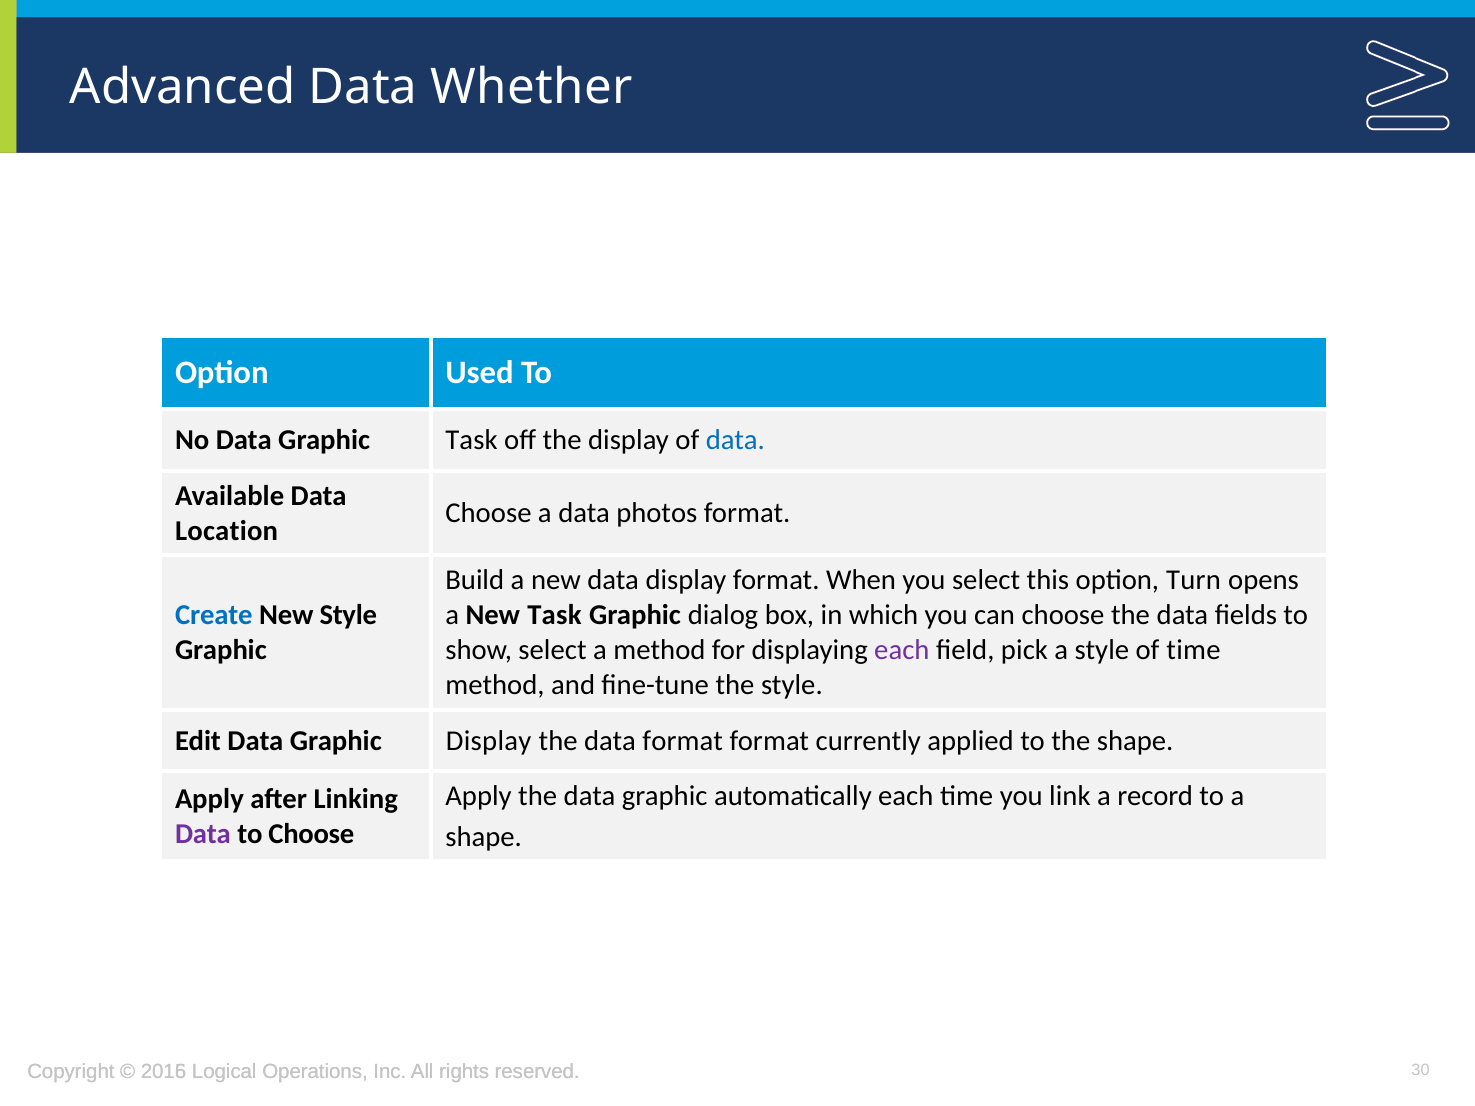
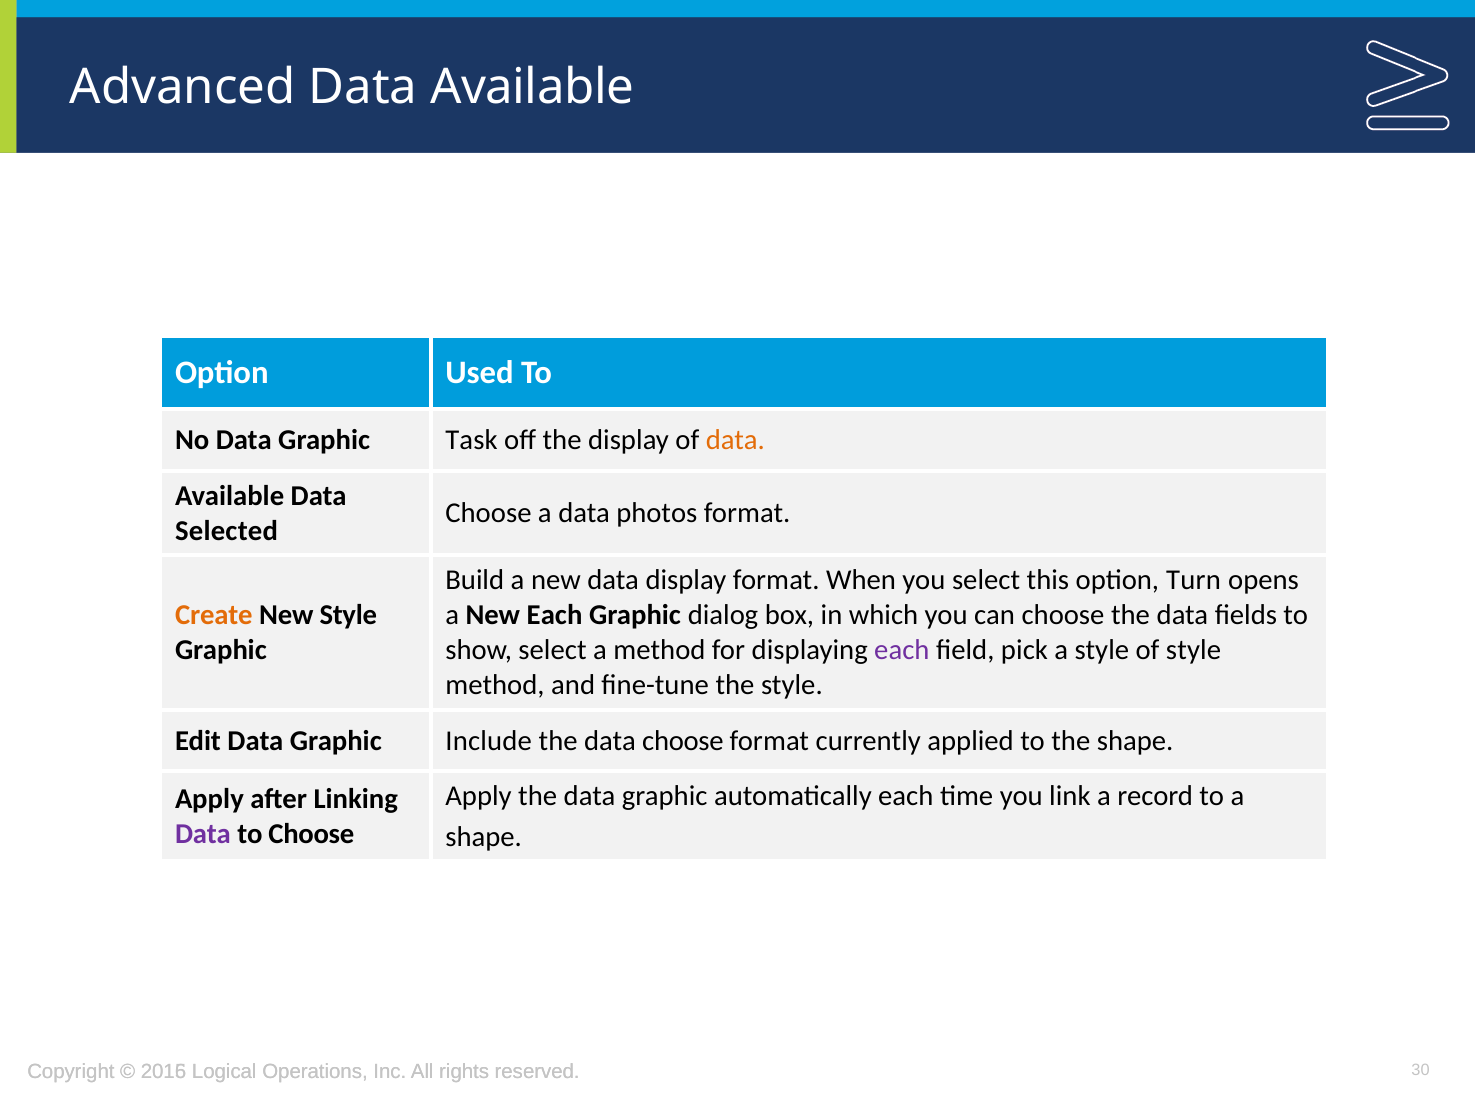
Advanced Data Whether: Whether -> Available (532, 88)
data colour: blue -> orange (735, 440)
Location: Location -> Selected (227, 531)
Create colour: blue -> orange (214, 615)
New Task: Task -> Each (555, 615)
of time: time -> style (1194, 650)
Graphic Display: Display -> Include (489, 741)
data format: format -> choose (683, 741)
